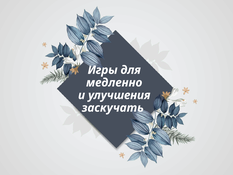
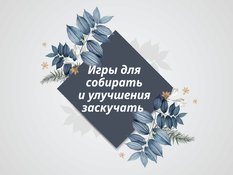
медленно: медленно -> собирать (114, 83)
